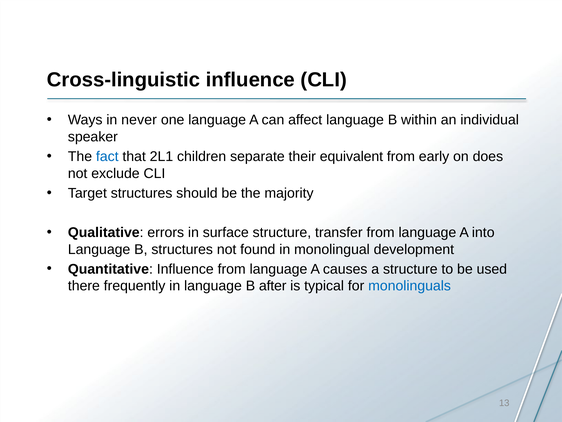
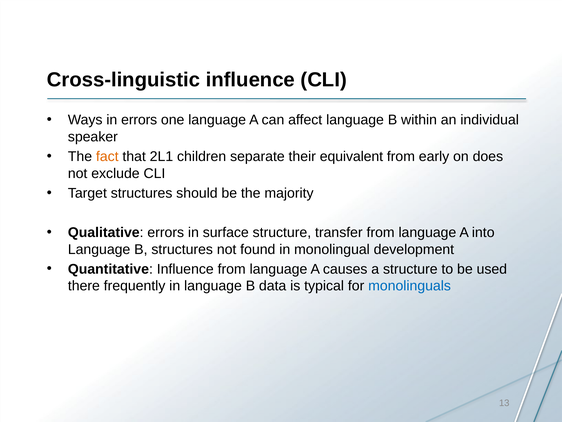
in never: never -> errors (139, 120)
fact colour: blue -> orange (107, 156)
after: after -> data (273, 286)
